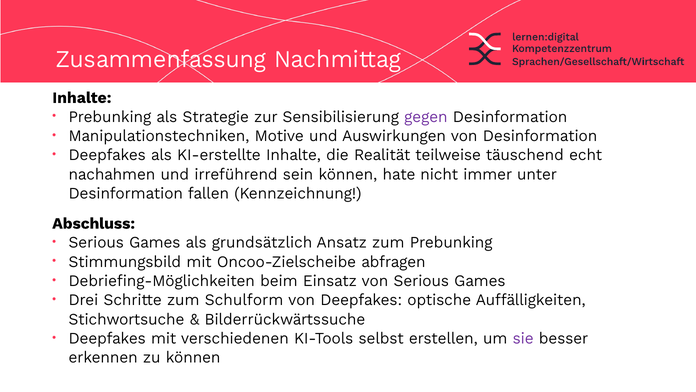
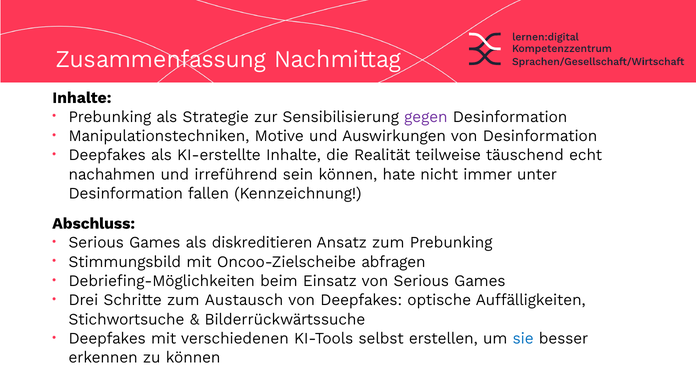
grundsätzlich: grundsätzlich -> diskreditieren (262, 242)
Schulform: Schulform -> Austausch (244, 300)
sie colour: purple -> blue (523, 338)
